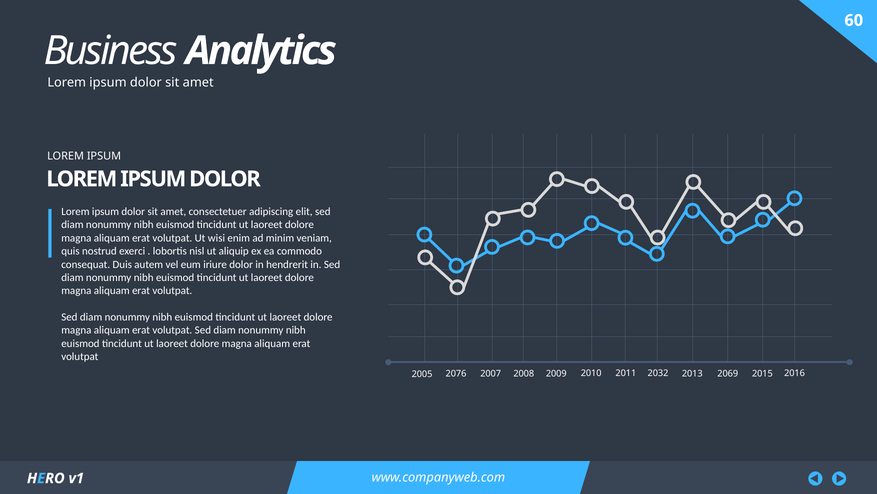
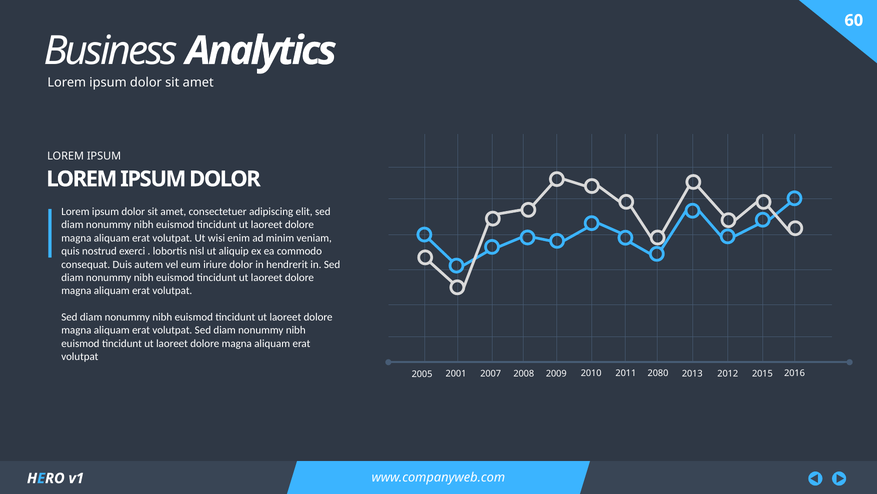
2032: 2032 -> 2080 (658, 373)
2069: 2069 -> 2012 (728, 373)
2076: 2076 -> 2001 (456, 373)
